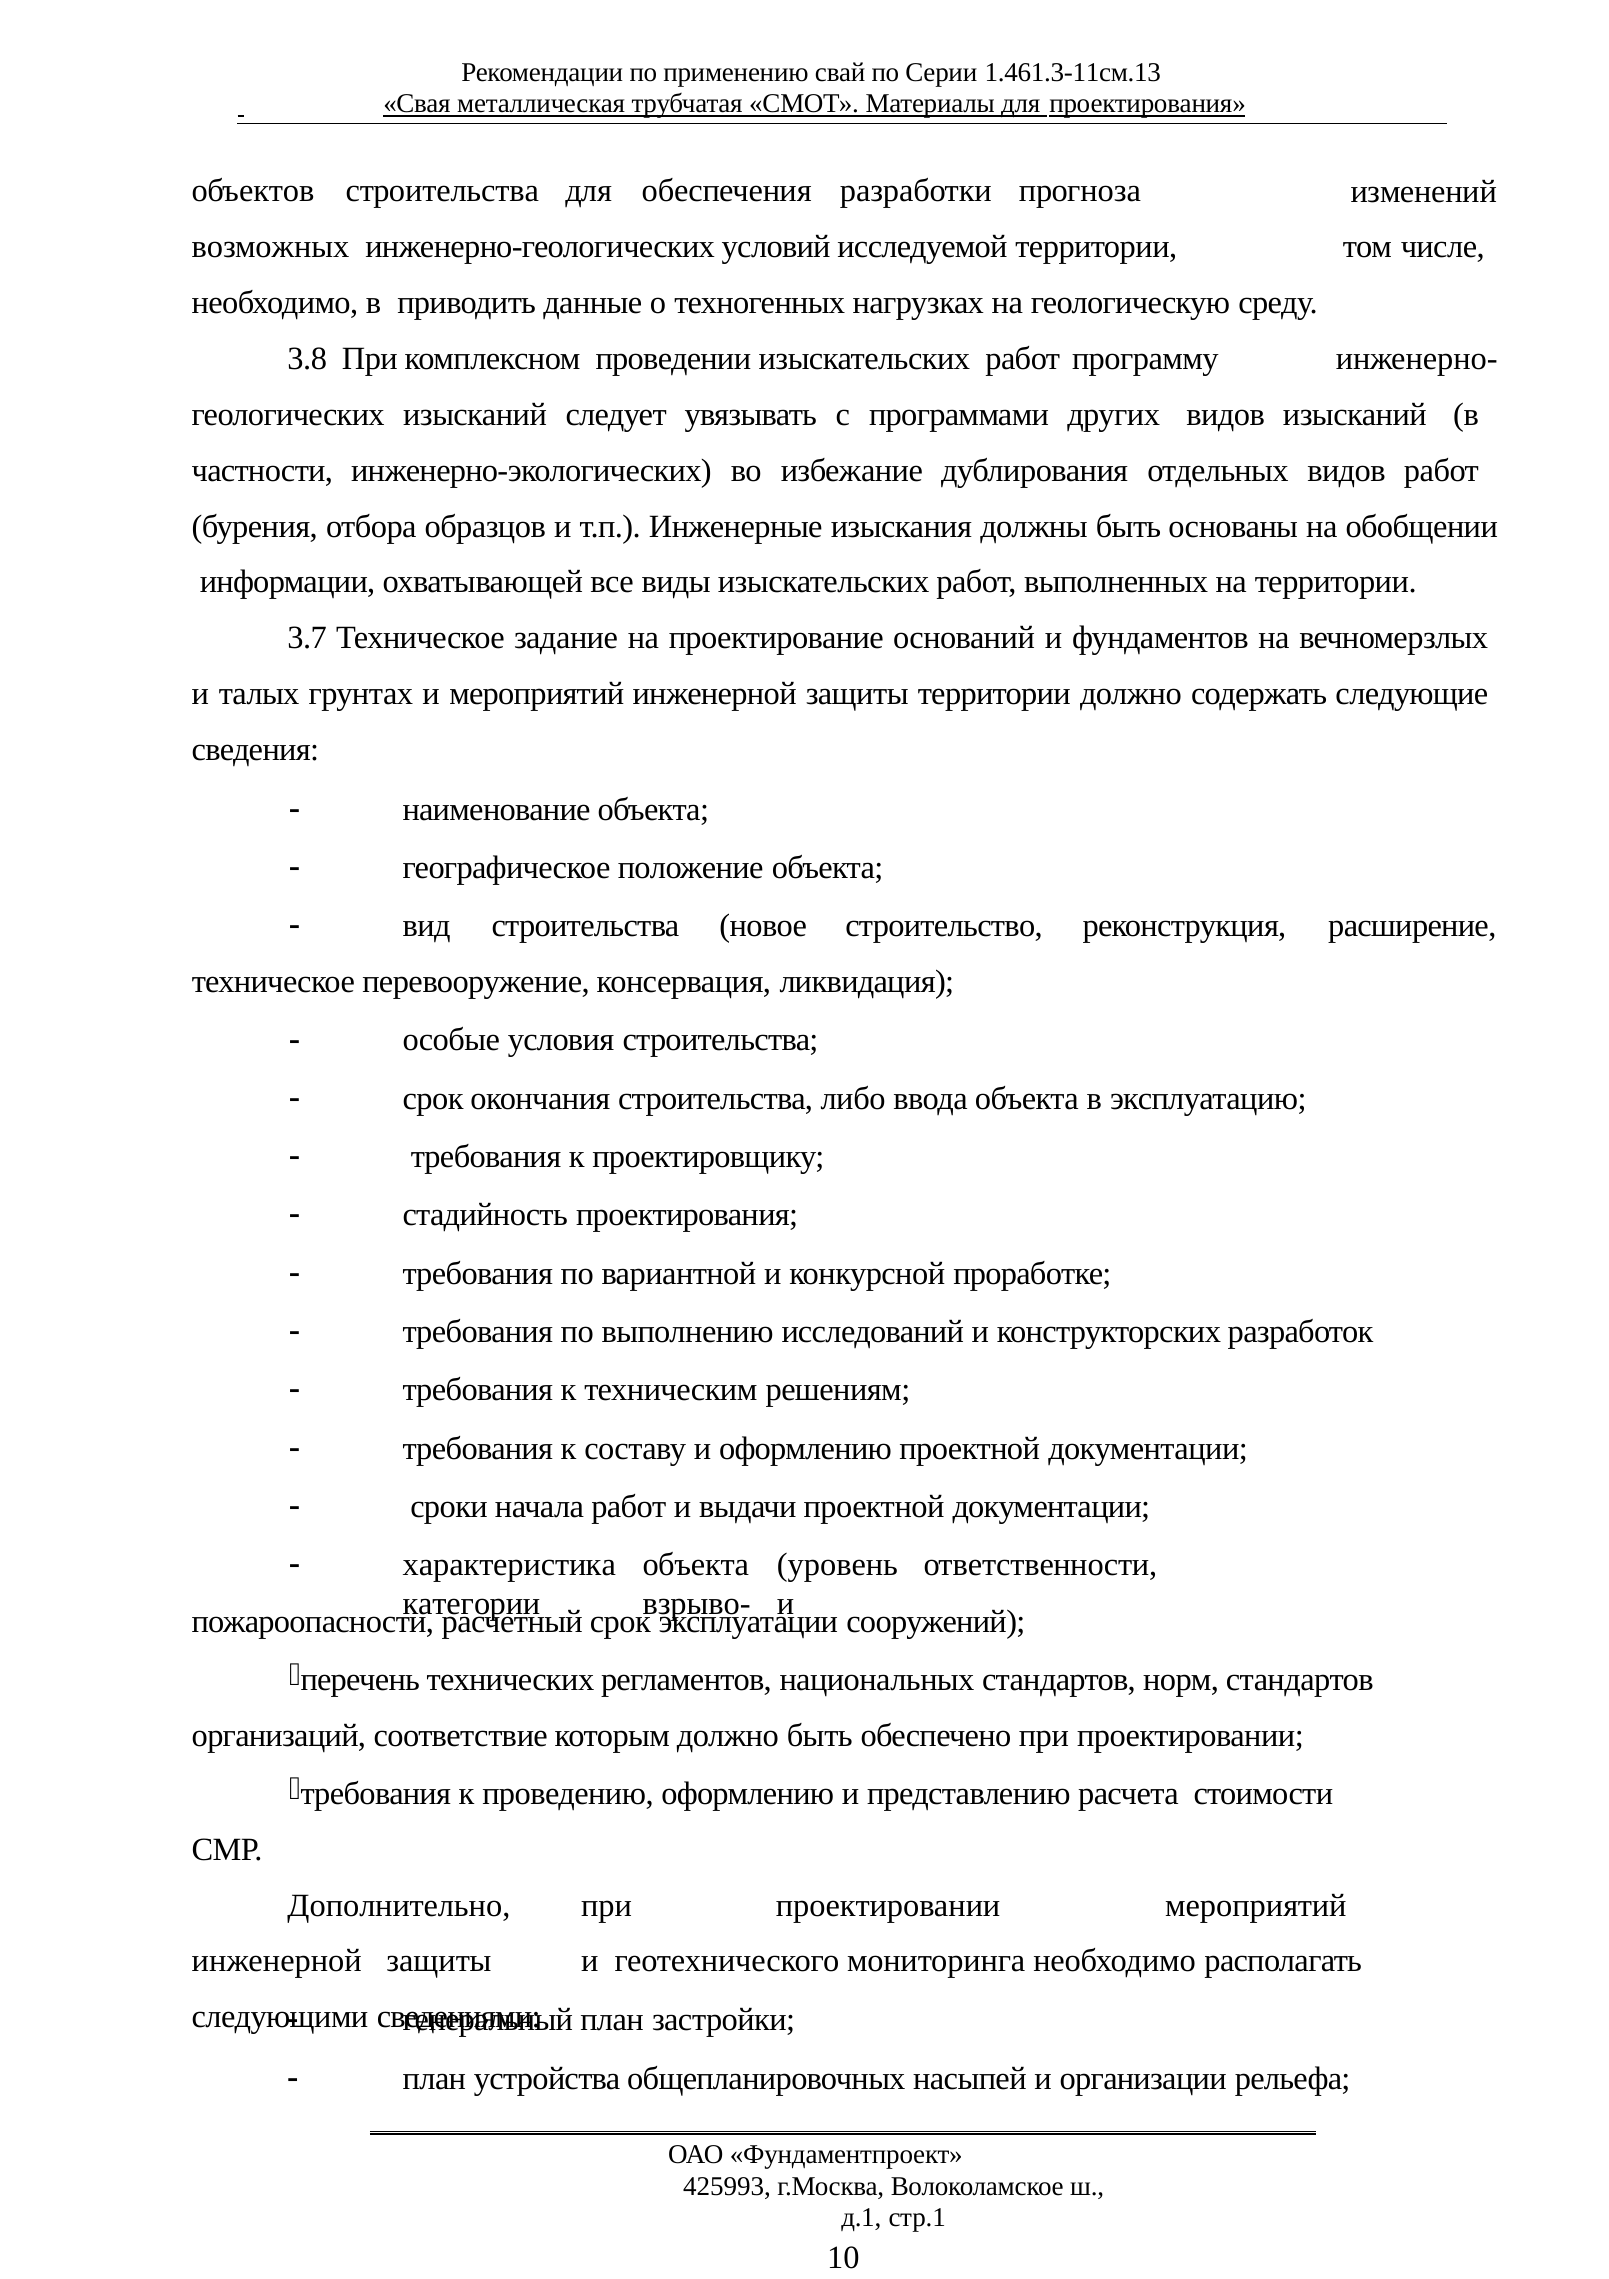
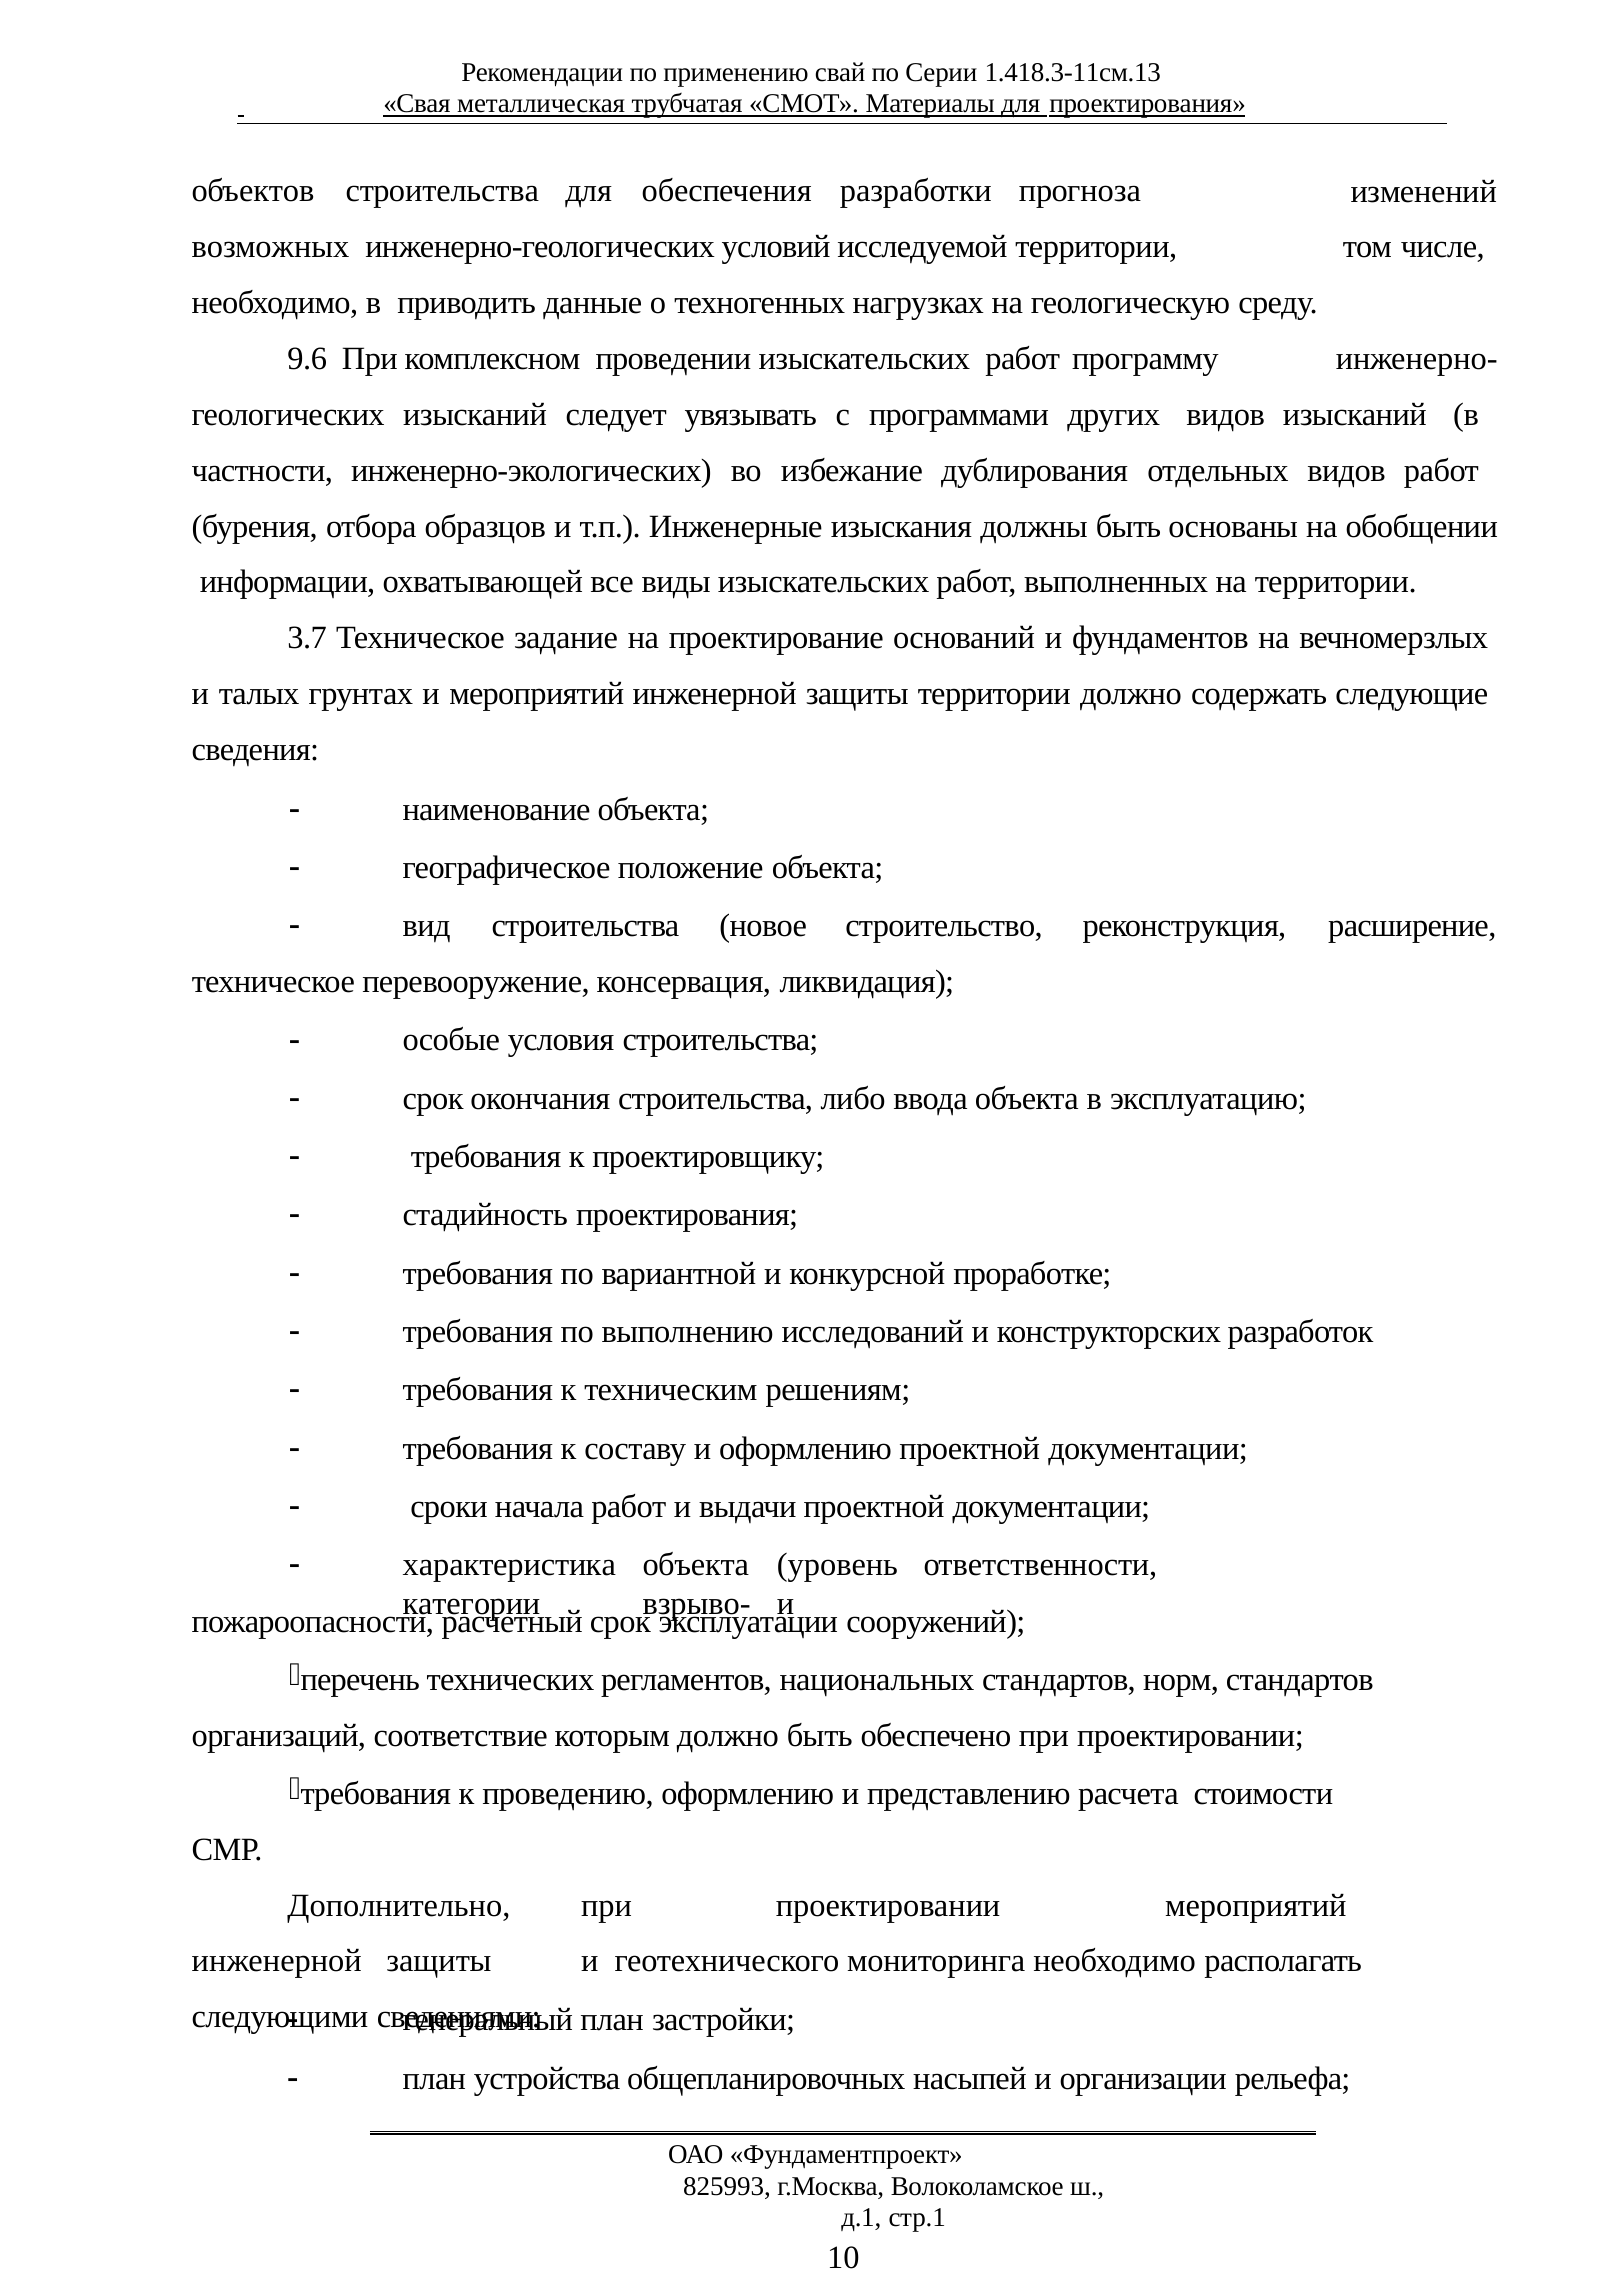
1.461.3-11см.13: 1.461.3-11см.13 -> 1.418.3-11см.13 (1073, 72)
3.8: 3.8 -> 9.6 (307, 358)
425993: 425993 -> 825993 (727, 2186)
